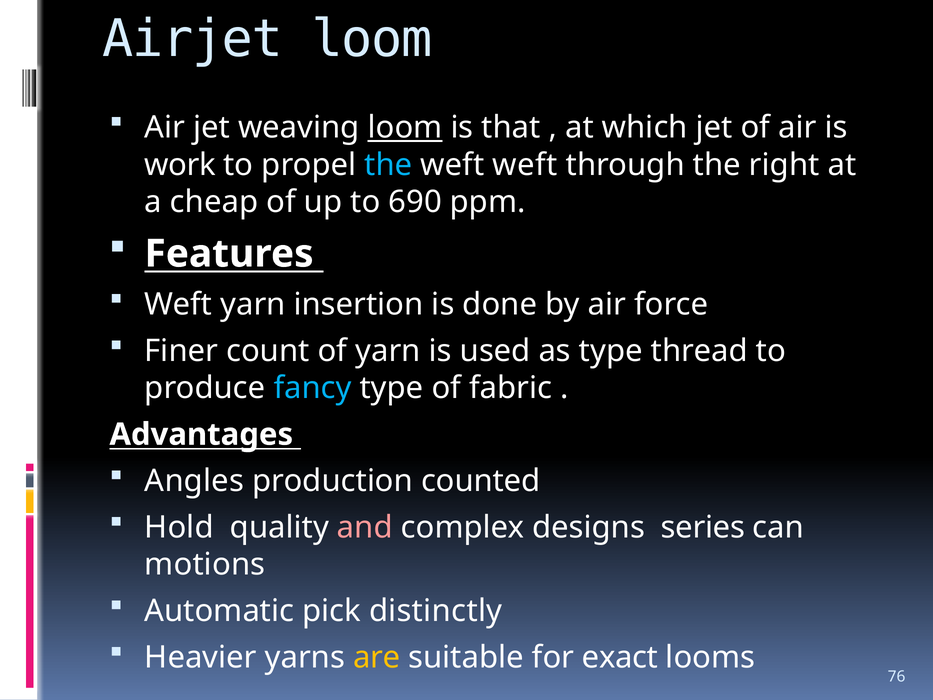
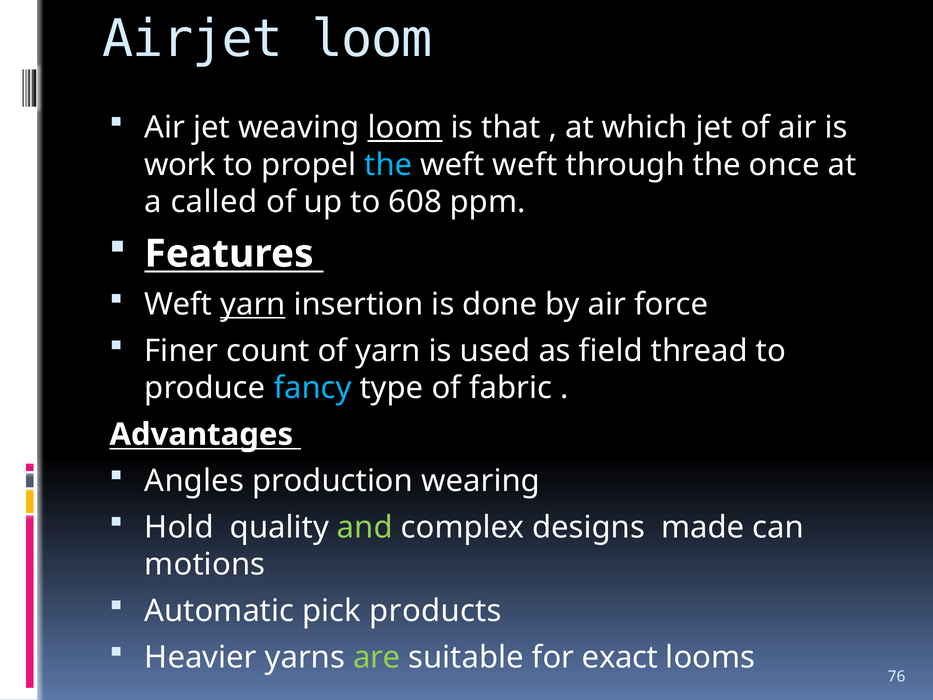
right: right -> once (784, 165)
cheap: cheap -> called (214, 202)
690: 690 -> 608 (415, 202)
yarn underline: none -> present (253, 304)
as type: type -> field (611, 351)
counted: counted -> wearing (481, 481)
and colour: pink -> light green (365, 527)
series: series -> made (703, 527)
distinctly: distinctly -> products (436, 611)
are colour: yellow -> light green (377, 657)
